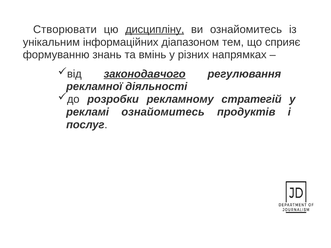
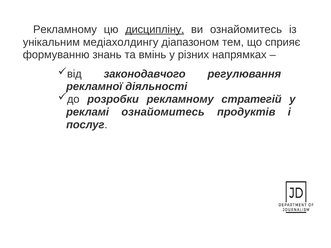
Створювати: Створювати -> Рекламному (65, 29)
інформаційних: інформаційних -> медіахолдингу (121, 42)
законодавчого underline: present -> none (145, 74)
